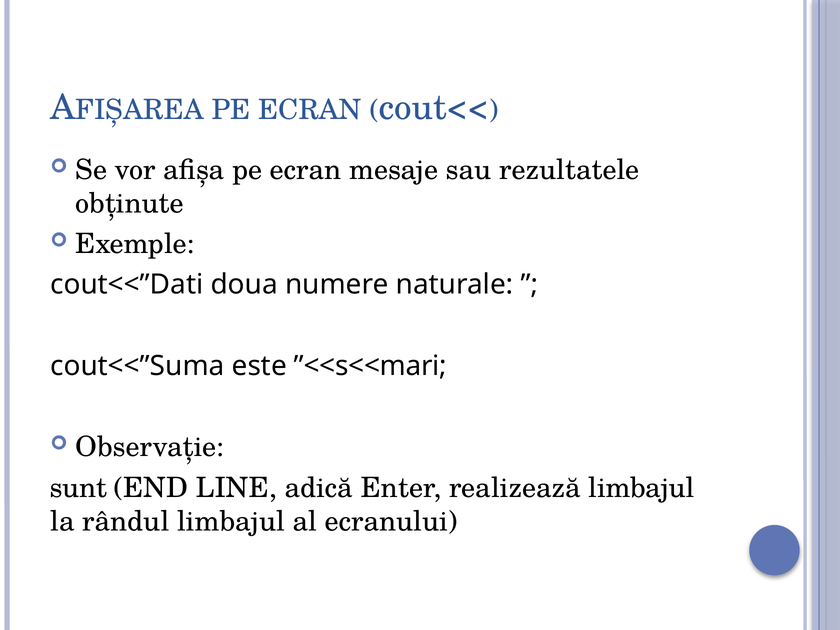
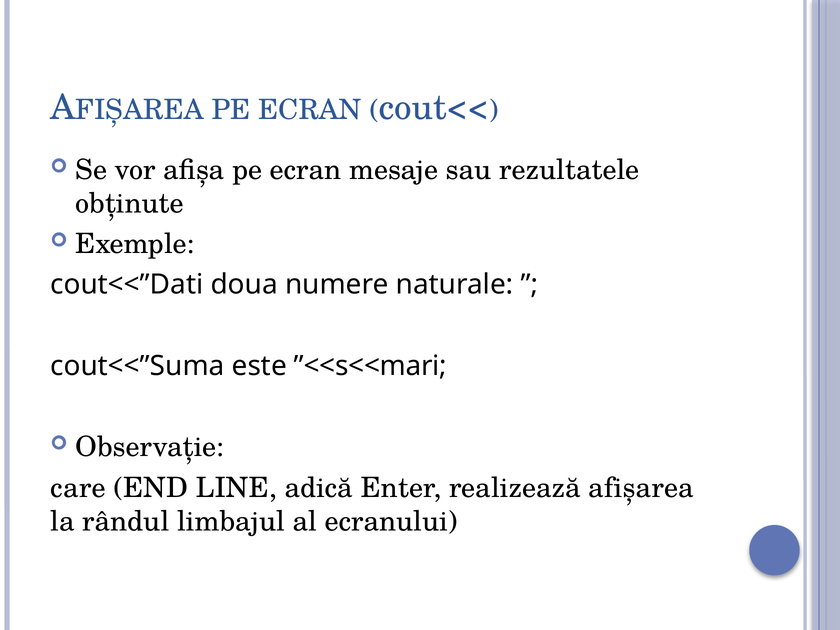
sunt: sunt -> care (78, 488)
realizează limbajul: limbajul -> afișarea (641, 488)
